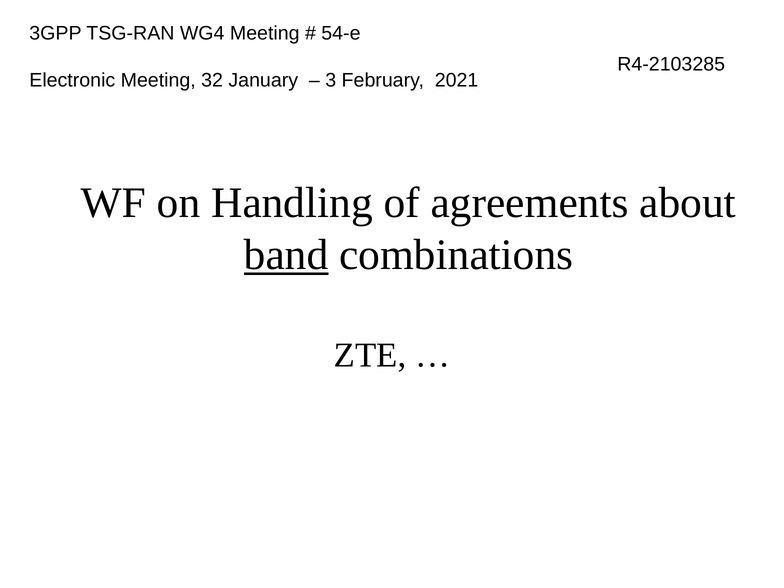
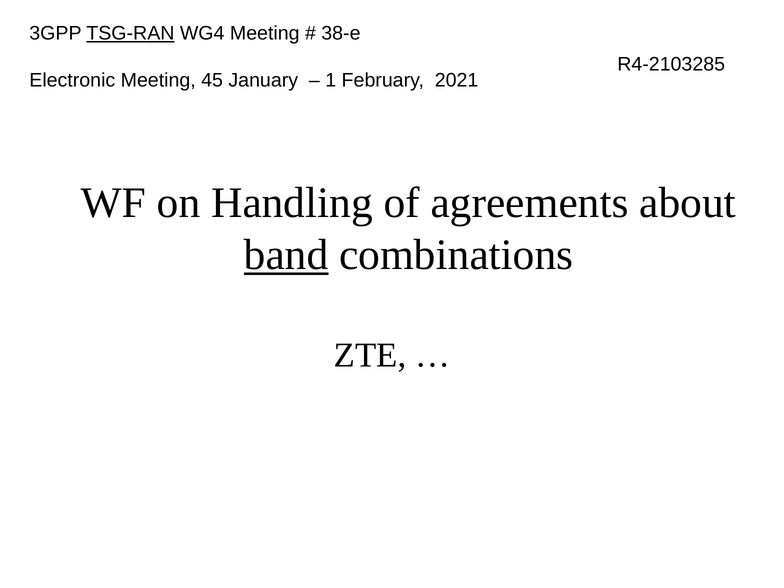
TSG-RAN underline: none -> present (130, 33)
54-e: 54-e -> 38-e (341, 33)
32: 32 -> 45 (212, 80)
3: 3 -> 1 (331, 80)
